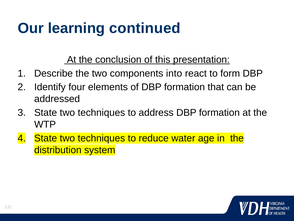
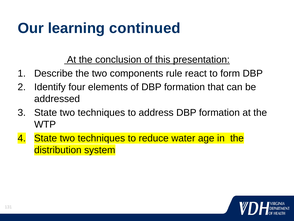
into: into -> rule (174, 73)
